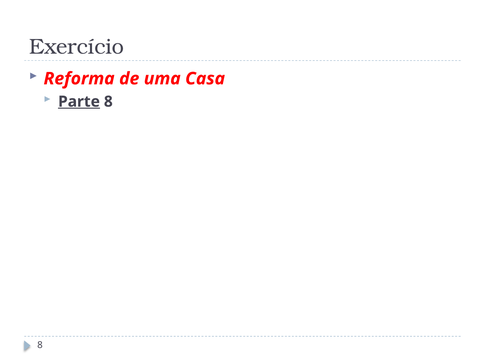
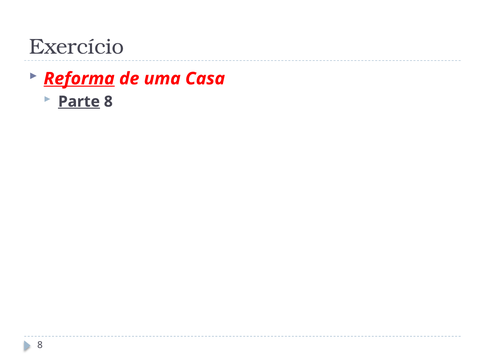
Reforma underline: none -> present (79, 79)
